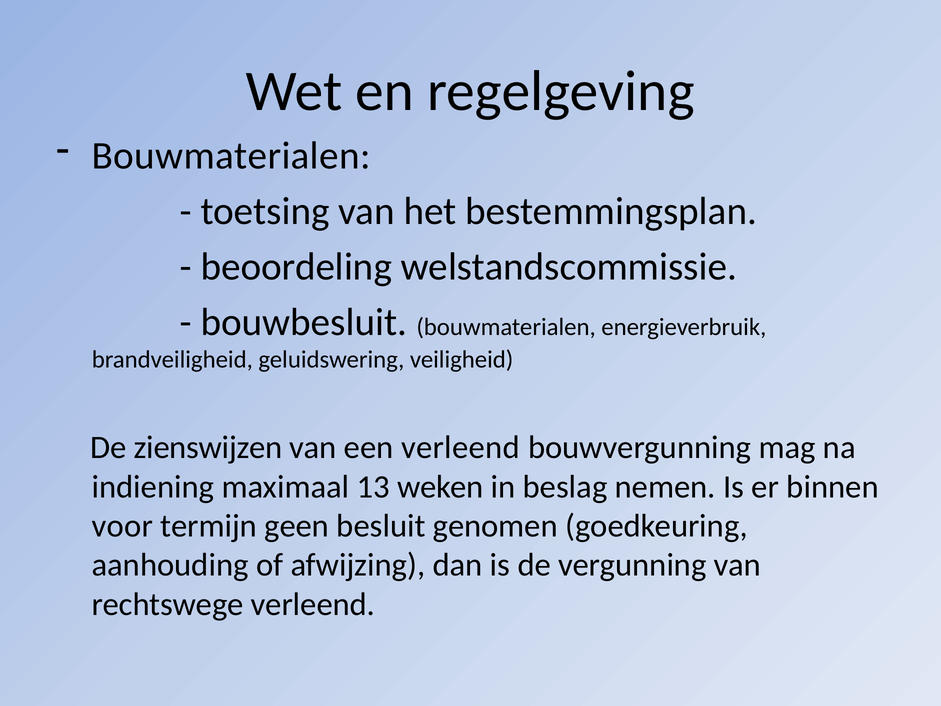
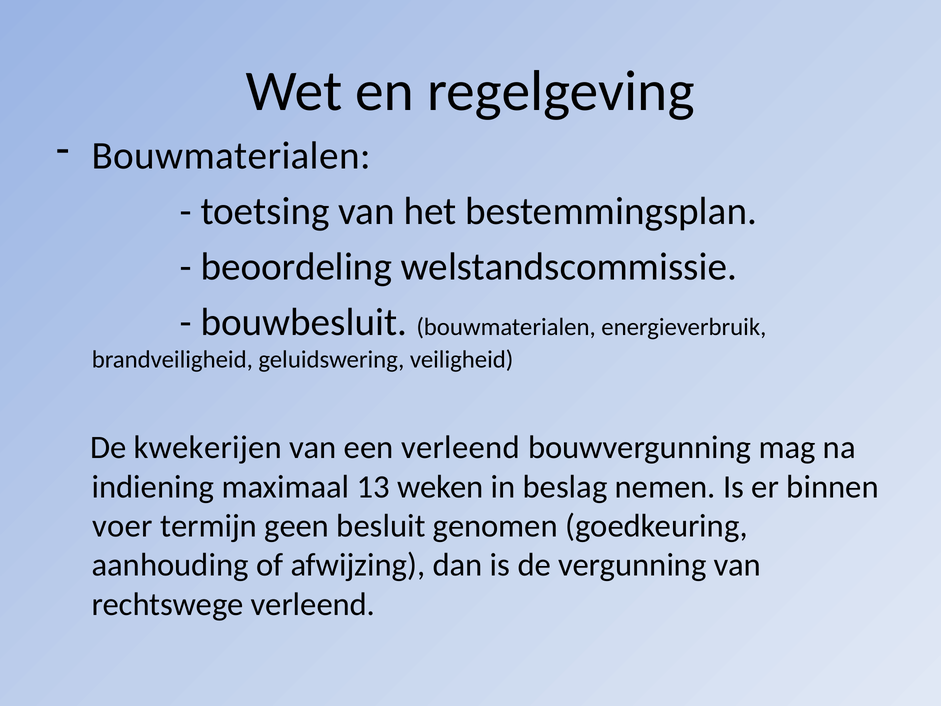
zienswijzen: zienswijzen -> kwekerijen (208, 447)
voor: voor -> voer (122, 526)
